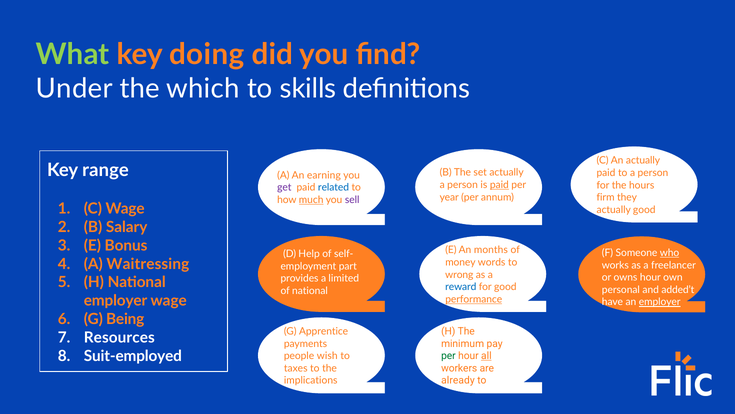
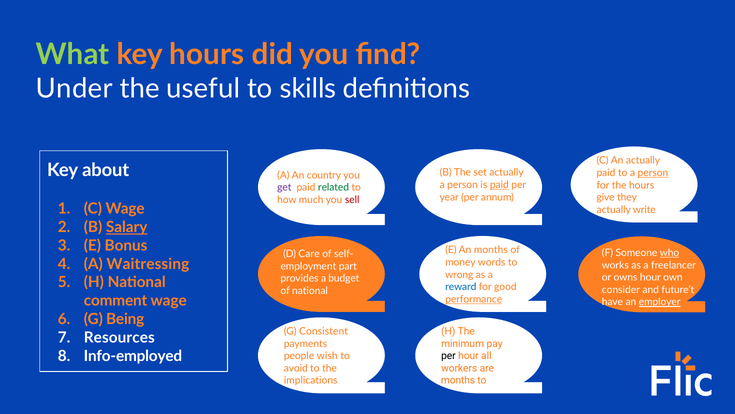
key doing: doing -> hours (207, 54)
which: which -> useful (203, 88)
range: range -> about (106, 170)
person underline: none -> present (653, 173)
earning: earning -> country (324, 175)
related colour: blue -> green (334, 187)
firm: firm -> give (606, 197)
much underline: present -> none (311, 200)
sell colour: purple -> red (352, 200)
actually good: good -> write (644, 209)
Salary underline: none -> present (127, 227)
Help: Help -> Care (309, 254)
limited: limited -> budget (344, 278)
personal: personal -> consider (621, 289)
added’t: added’t -> future’t (678, 289)
employer: employer -> comment (116, 300)
Apprentice: Apprentice -> Consistent (324, 331)
Suit-employed: Suit-employed -> Info-employed (133, 356)
per colour: green -> black (448, 356)
all underline: present -> none (486, 356)
taxes: taxes -> avoid (296, 368)
already: already -> months (458, 380)
